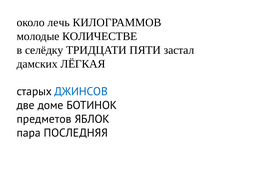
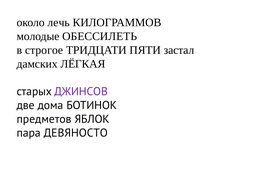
КОЛИЧЕСТВЕ: КОЛИЧЕСТВЕ -> ОБЕССИЛЕТЬ (100, 36)
селёдку: селёдку -> строгое (44, 50)
ДЖИНСОВ colour: blue -> purple (81, 92)
доме: доме -> дома (50, 105)
ПОСЛЕДНЯЯ: ПОСЛЕДНЯЯ -> ДЕВЯНОСТО (76, 133)
